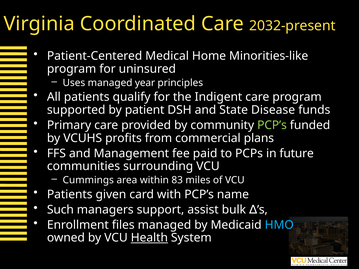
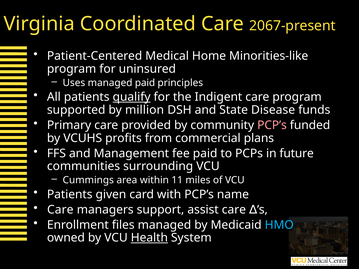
2032-present: 2032-present -> 2067-present (292, 26)
managed year: year -> paid (145, 83)
qualify underline: none -> present (132, 97)
patient: patient -> million (145, 110)
PCP’s colour: light green -> pink (272, 125)
83: 83 -> 11 (177, 180)
Such: Such -> Care (60, 210)
assist bulk: bulk -> care (234, 210)
